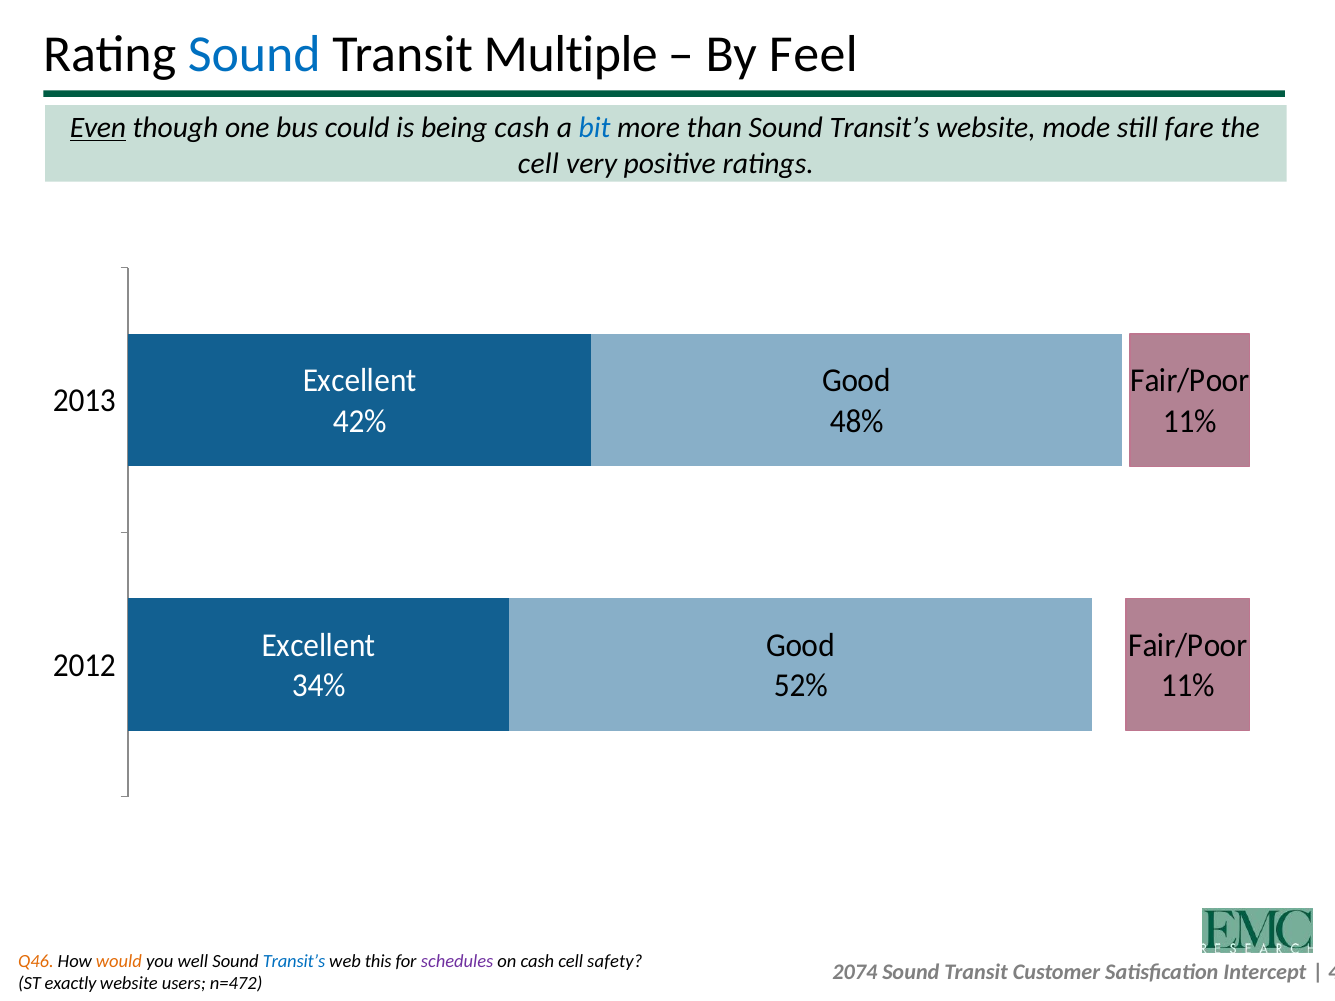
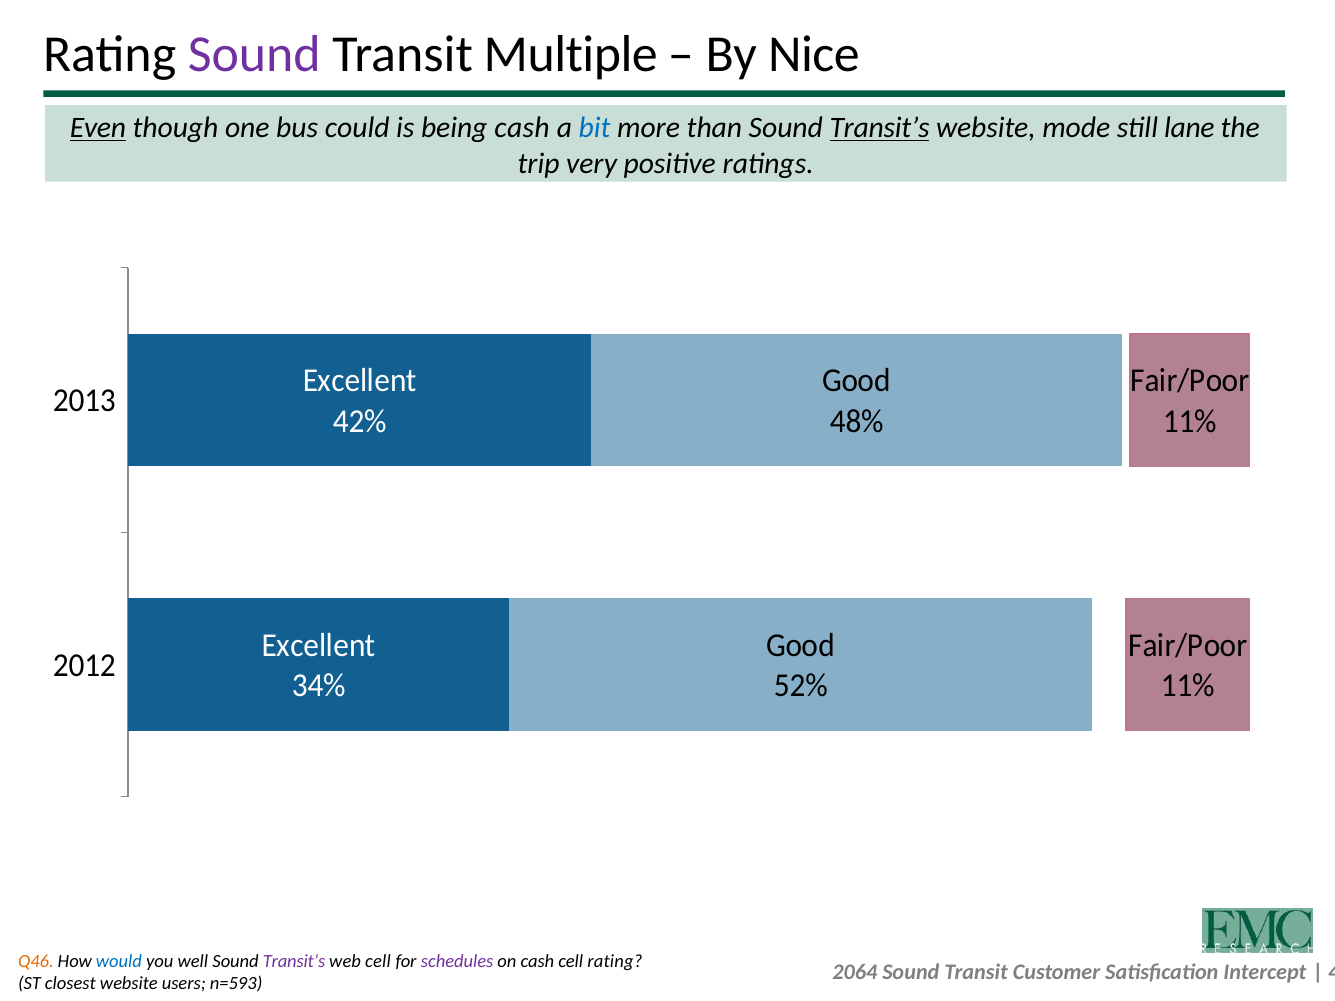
Sound colour: blue -> purple (254, 55)
Feel: Feel -> Nice (814, 55)
Transit’s underline: none -> present (880, 128)
fare: fare -> lane (1189, 128)
cell: cell -> trip (539, 163)
would colour: orange -> blue (119, 962)
Transit’s colour: blue -> purple (294, 962)
web this: this -> cell (378, 962)
cell safety: safety -> rating (615, 962)
2074: 2074 -> 2064 (855, 972)
exactly: exactly -> closest (70, 984)
n=472: n=472 -> n=593 (236, 984)
